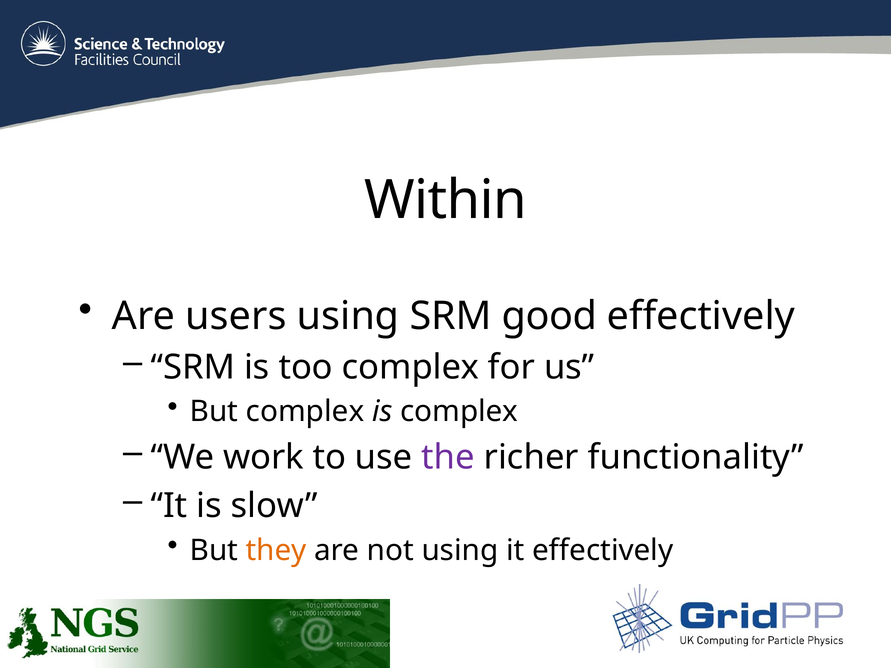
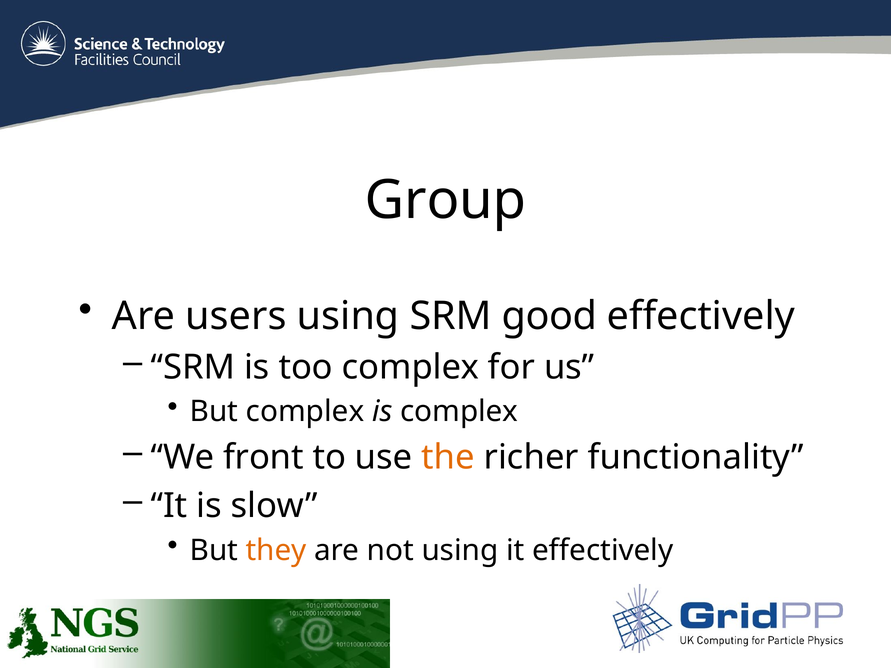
Within: Within -> Group (445, 201)
work: work -> front (263, 458)
the colour: purple -> orange (448, 458)
